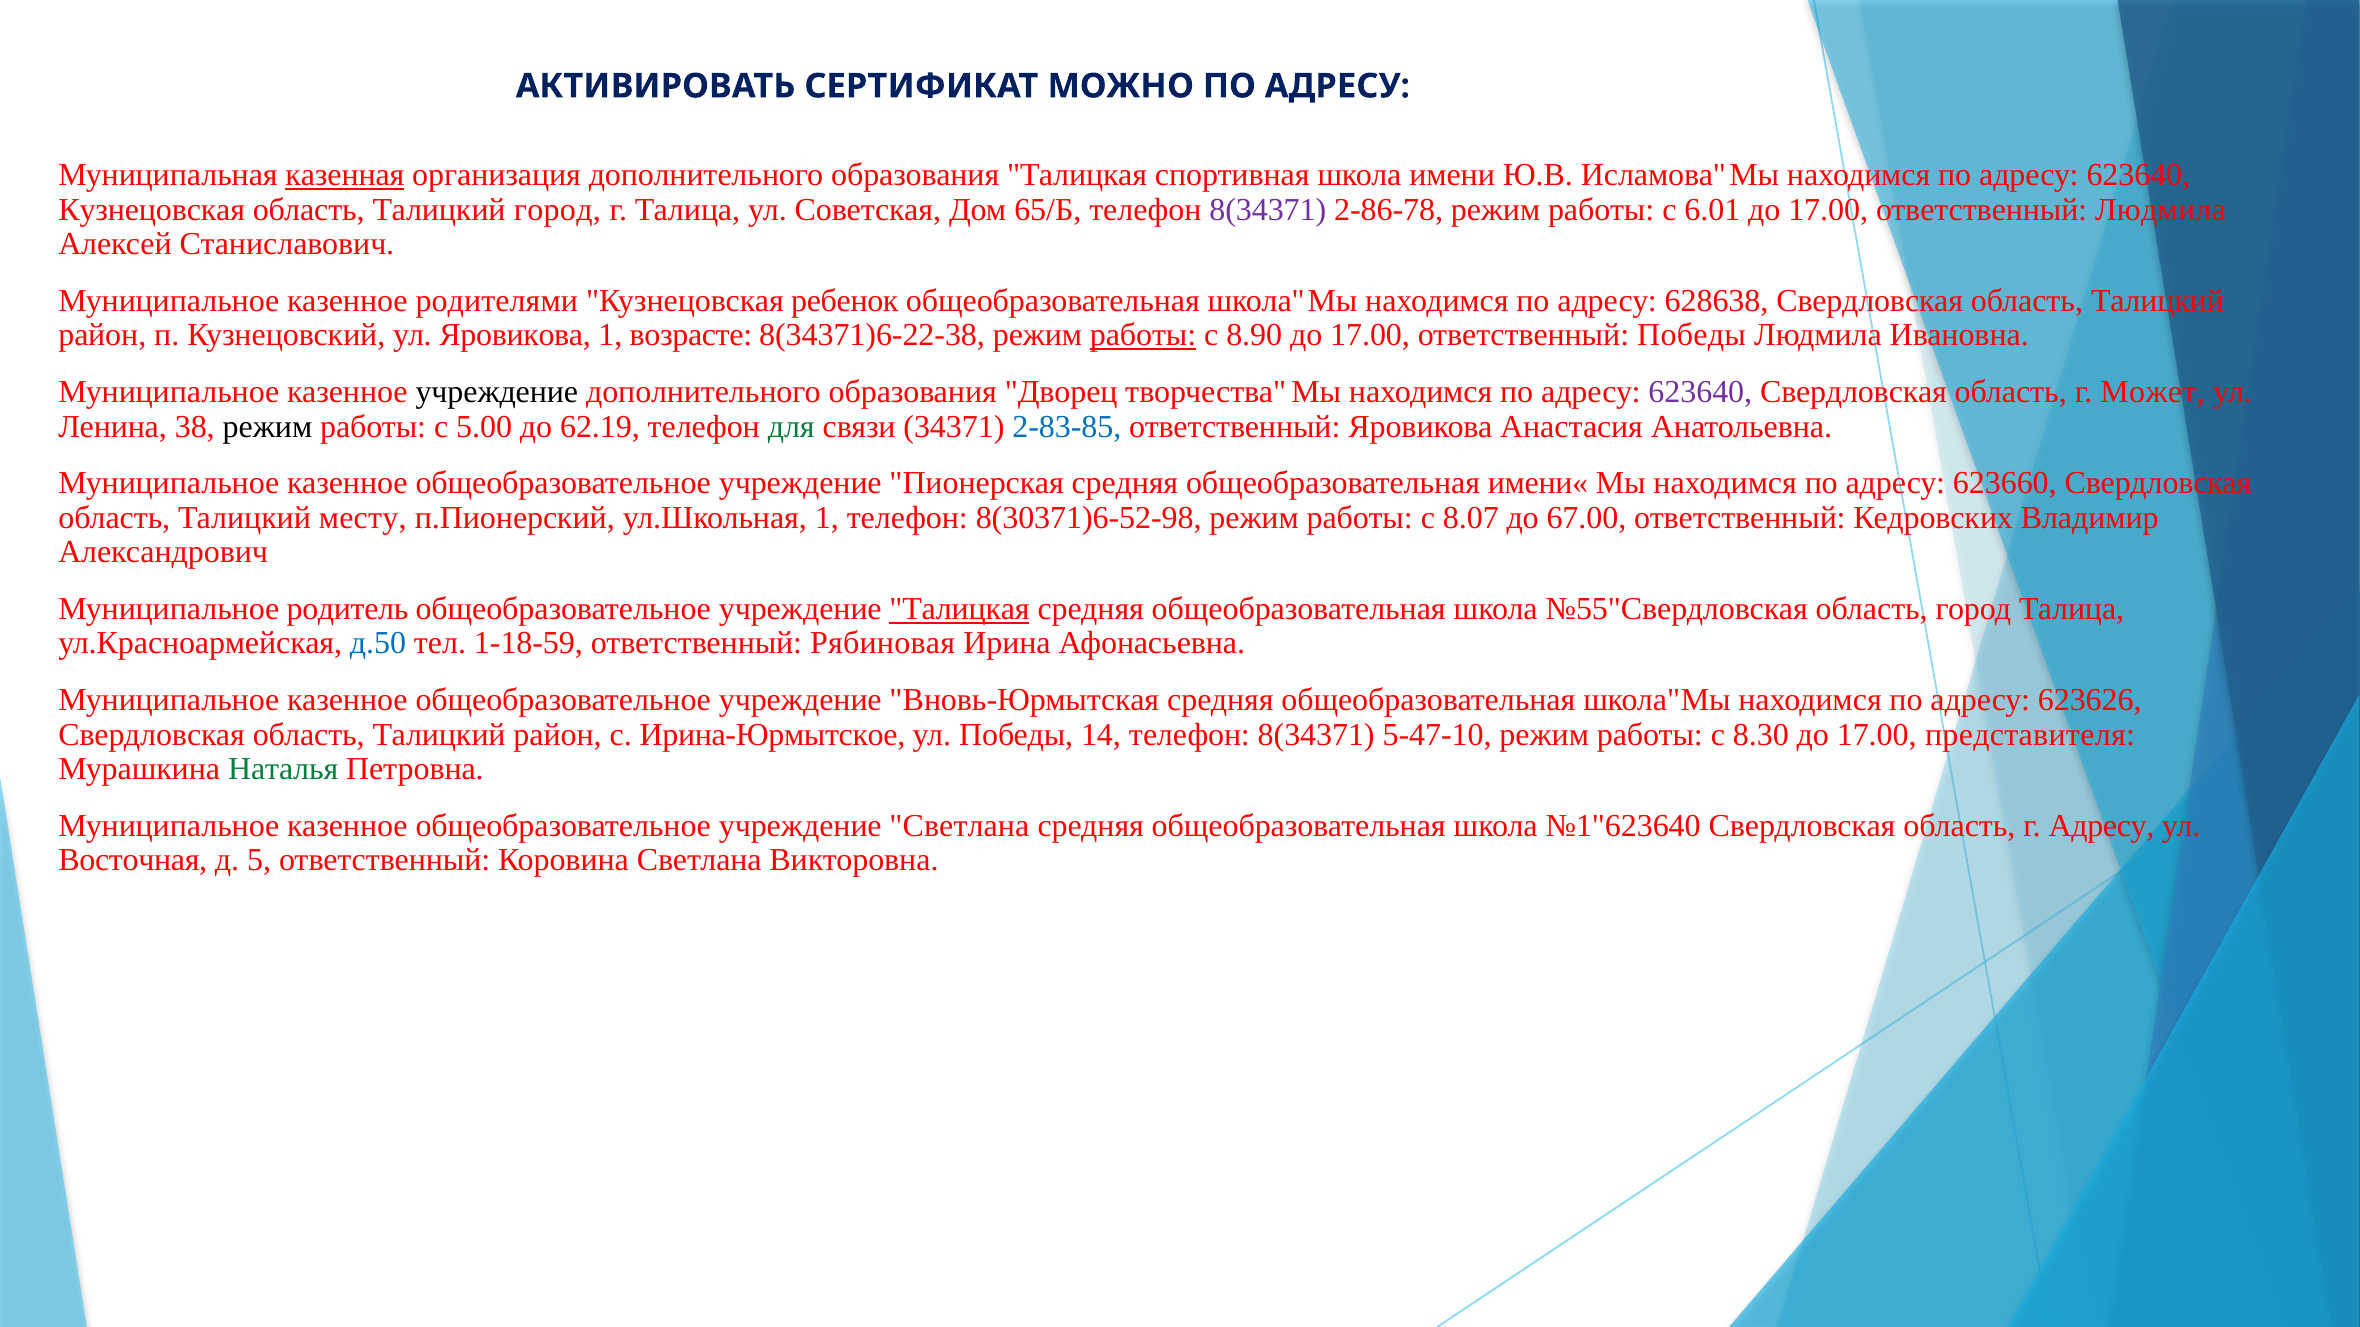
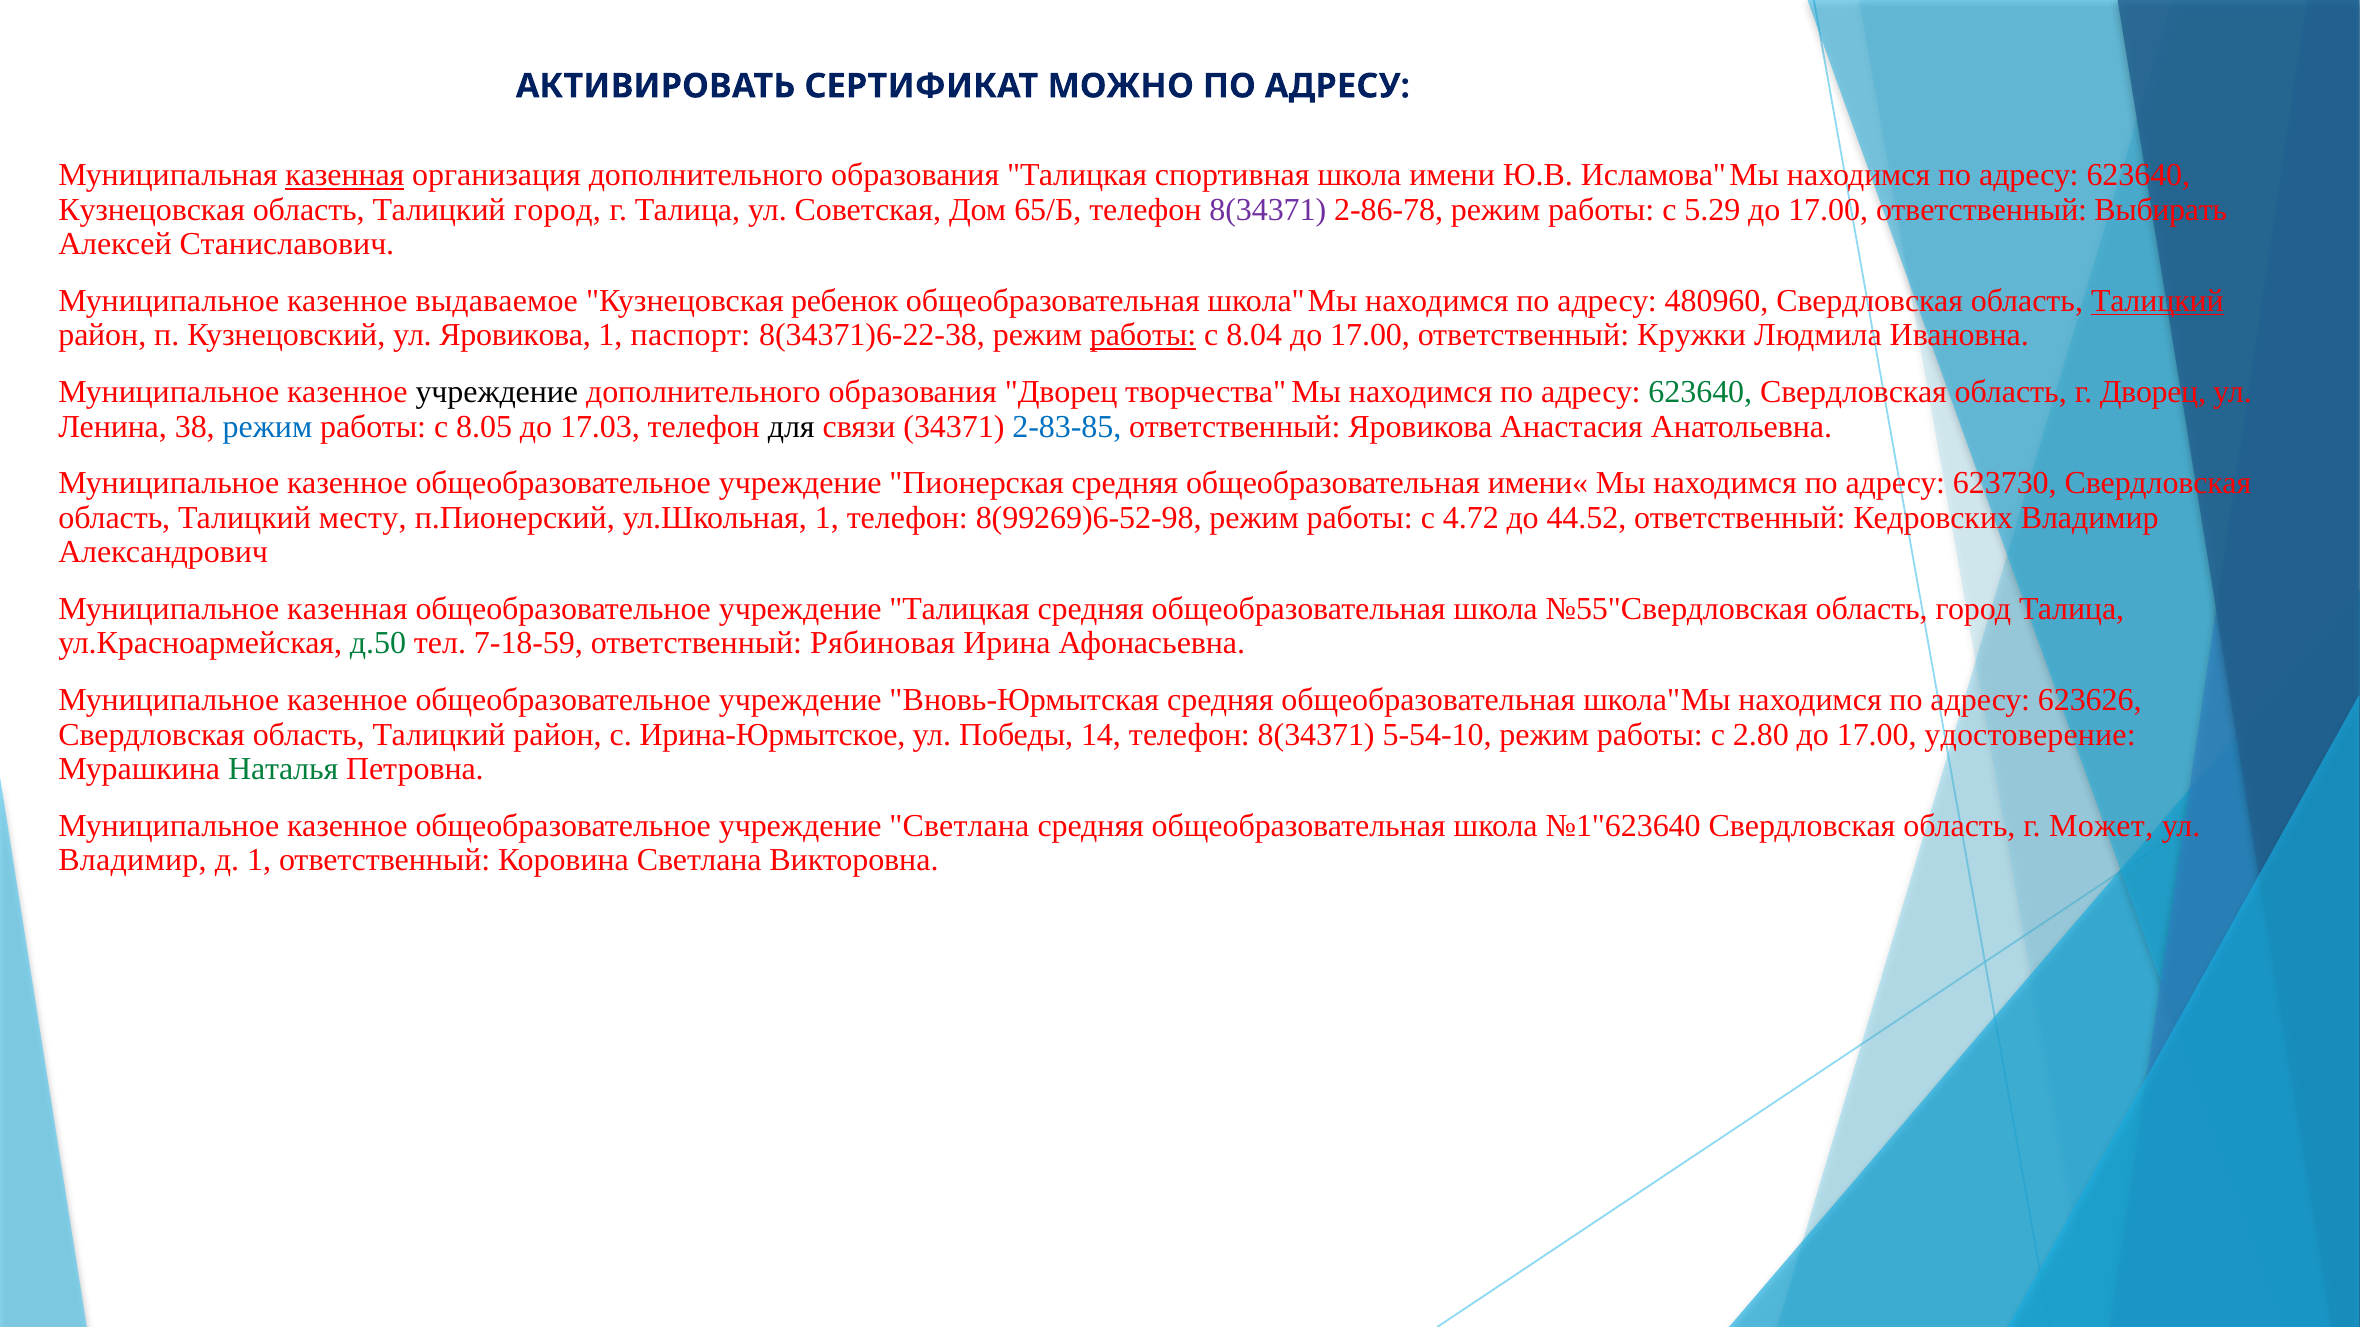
6.01: 6.01 -> 5.29 (1712, 210)
ответственный Людмила: Людмила -> Выбирать (2161, 210)
родителями: родителями -> выдаваемое (497, 301)
628638: 628638 -> 480960 (1717, 301)
Талицкий underline: none -> present (2157, 301)
возрасте: возрасте -> паспорт (691, 335)
8.90: 8.90 -> 8.04 (1254, 335)
ответственный Победы: Победы -> Кружки (1692, 335)
623640 colour: purple -> green (1700, 392)
г Может: Может -> Дворец (2153, 392)
режим colour: black -> blue (267, 427)
5.00: 5.00 -> 8.05 (484, 427)
62.19: 62.19 -> 17.03 (600, 427)
для colour: green -> black (791, 427)
623660: 623660 -> 623730 (2005, 483)
8(30371)6-52-98: 8(30371)6-52-98 -> 8(99269)6-52-98 (1089, 518)
8.07: 8.07 -> 4.72 (1471, 518)
67.00: 67.00 -> 44.52 (1586, 518)
Муниципальное родитель: родитель -> казенная (347, 609)
Талицкая underline: present -> none (960, 609)
д.50 colour: blue -> green (378, 644)
1-18-59: 1-18-59 -> 7-18-59 (528, 644)
5-47-10: 5-47-10 -> 5-54-10 (1437, 735)
8.30: 8.30 -> 2.80 (1761, 735)
представителя: представителя -> удостоверение (2030, 735)
г Адресу: Адресу -> Может (2101, 826)
Восточная: Восточная -> Владимир (133, 861)
д 5: 5 -> 1 (259, 861)
